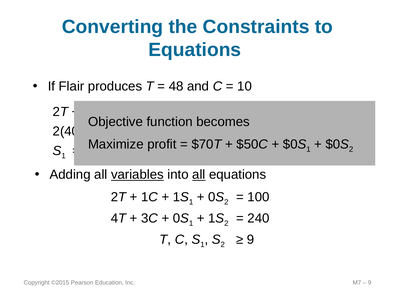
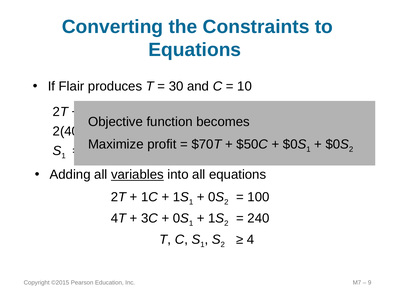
48: 48 -> 30 (176, 86)
all underline: present -> none (199, 175)
9: 9 -> 4 (251, 240)
